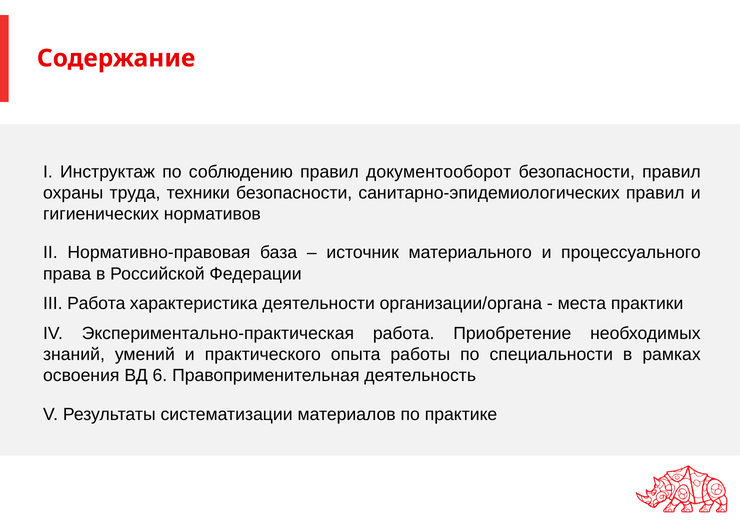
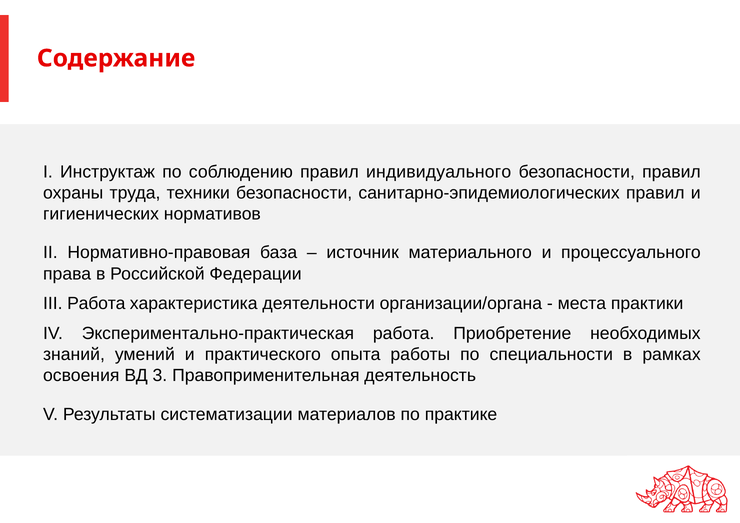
документооборот: документооборот -> индивидуального (439, 172)
6: 6 -> 3 (160, 376)
